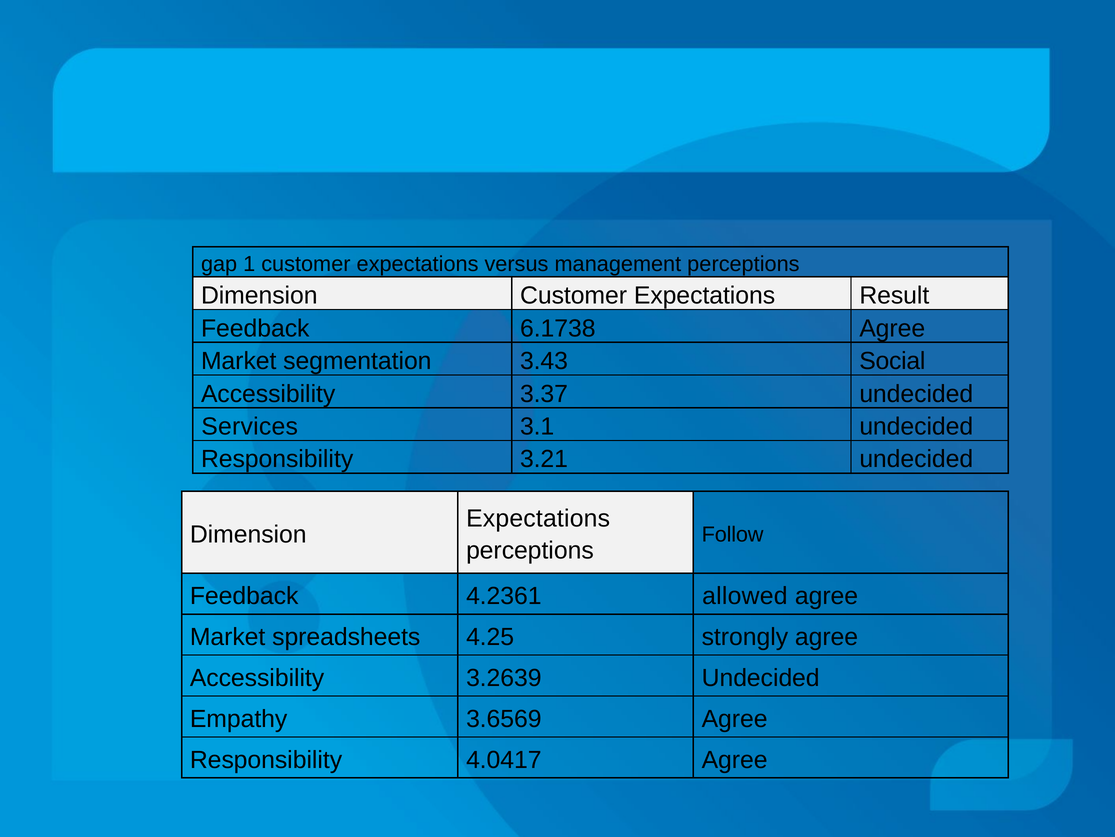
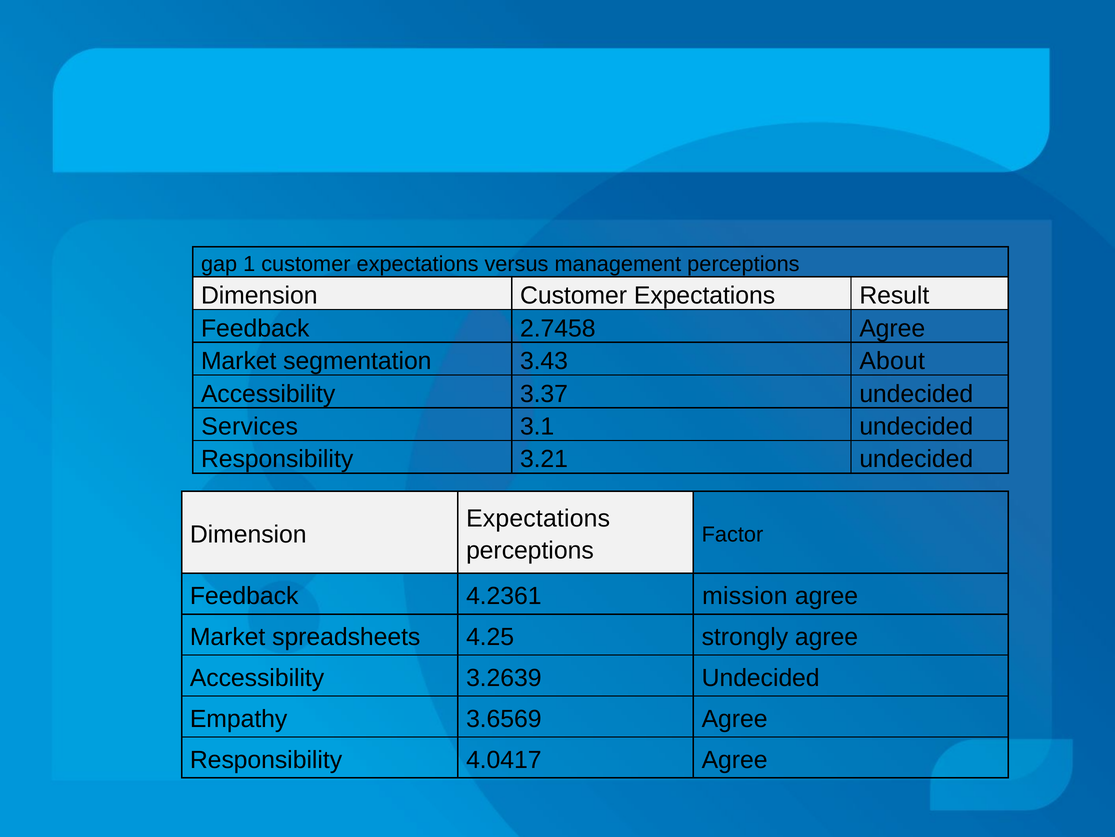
6.1738: 6.1738 -> 2.7458 (558, 328)
Social: Social -> About (892, 361)
Follow: Follow -> Factor (732, 534)
allowed: allowed -> mission (745, 596)
